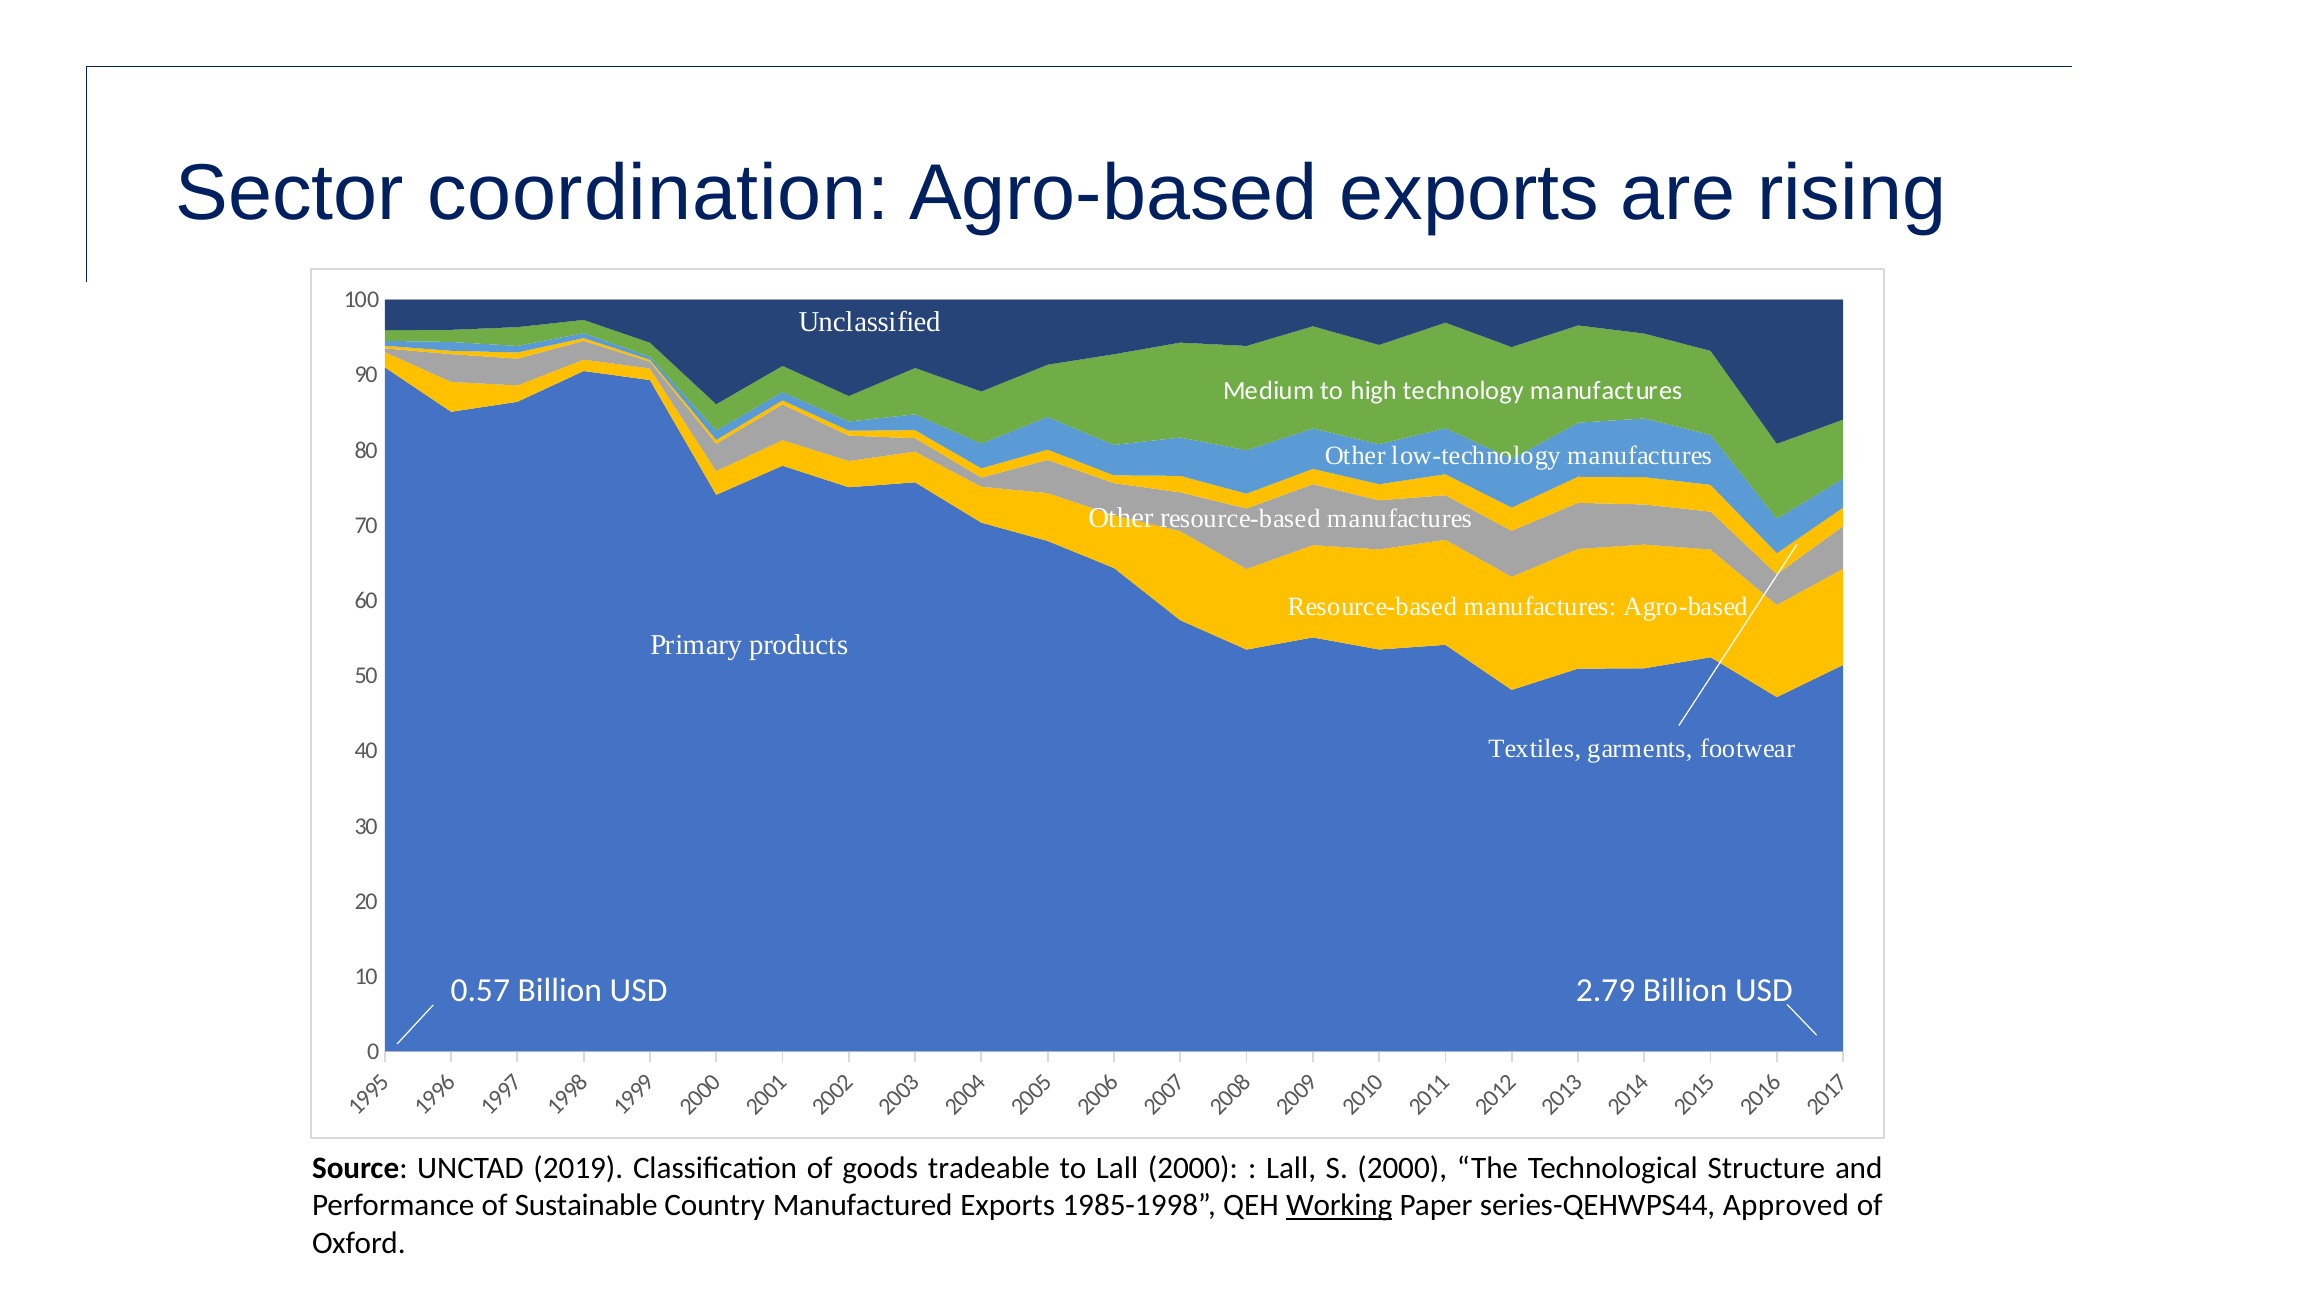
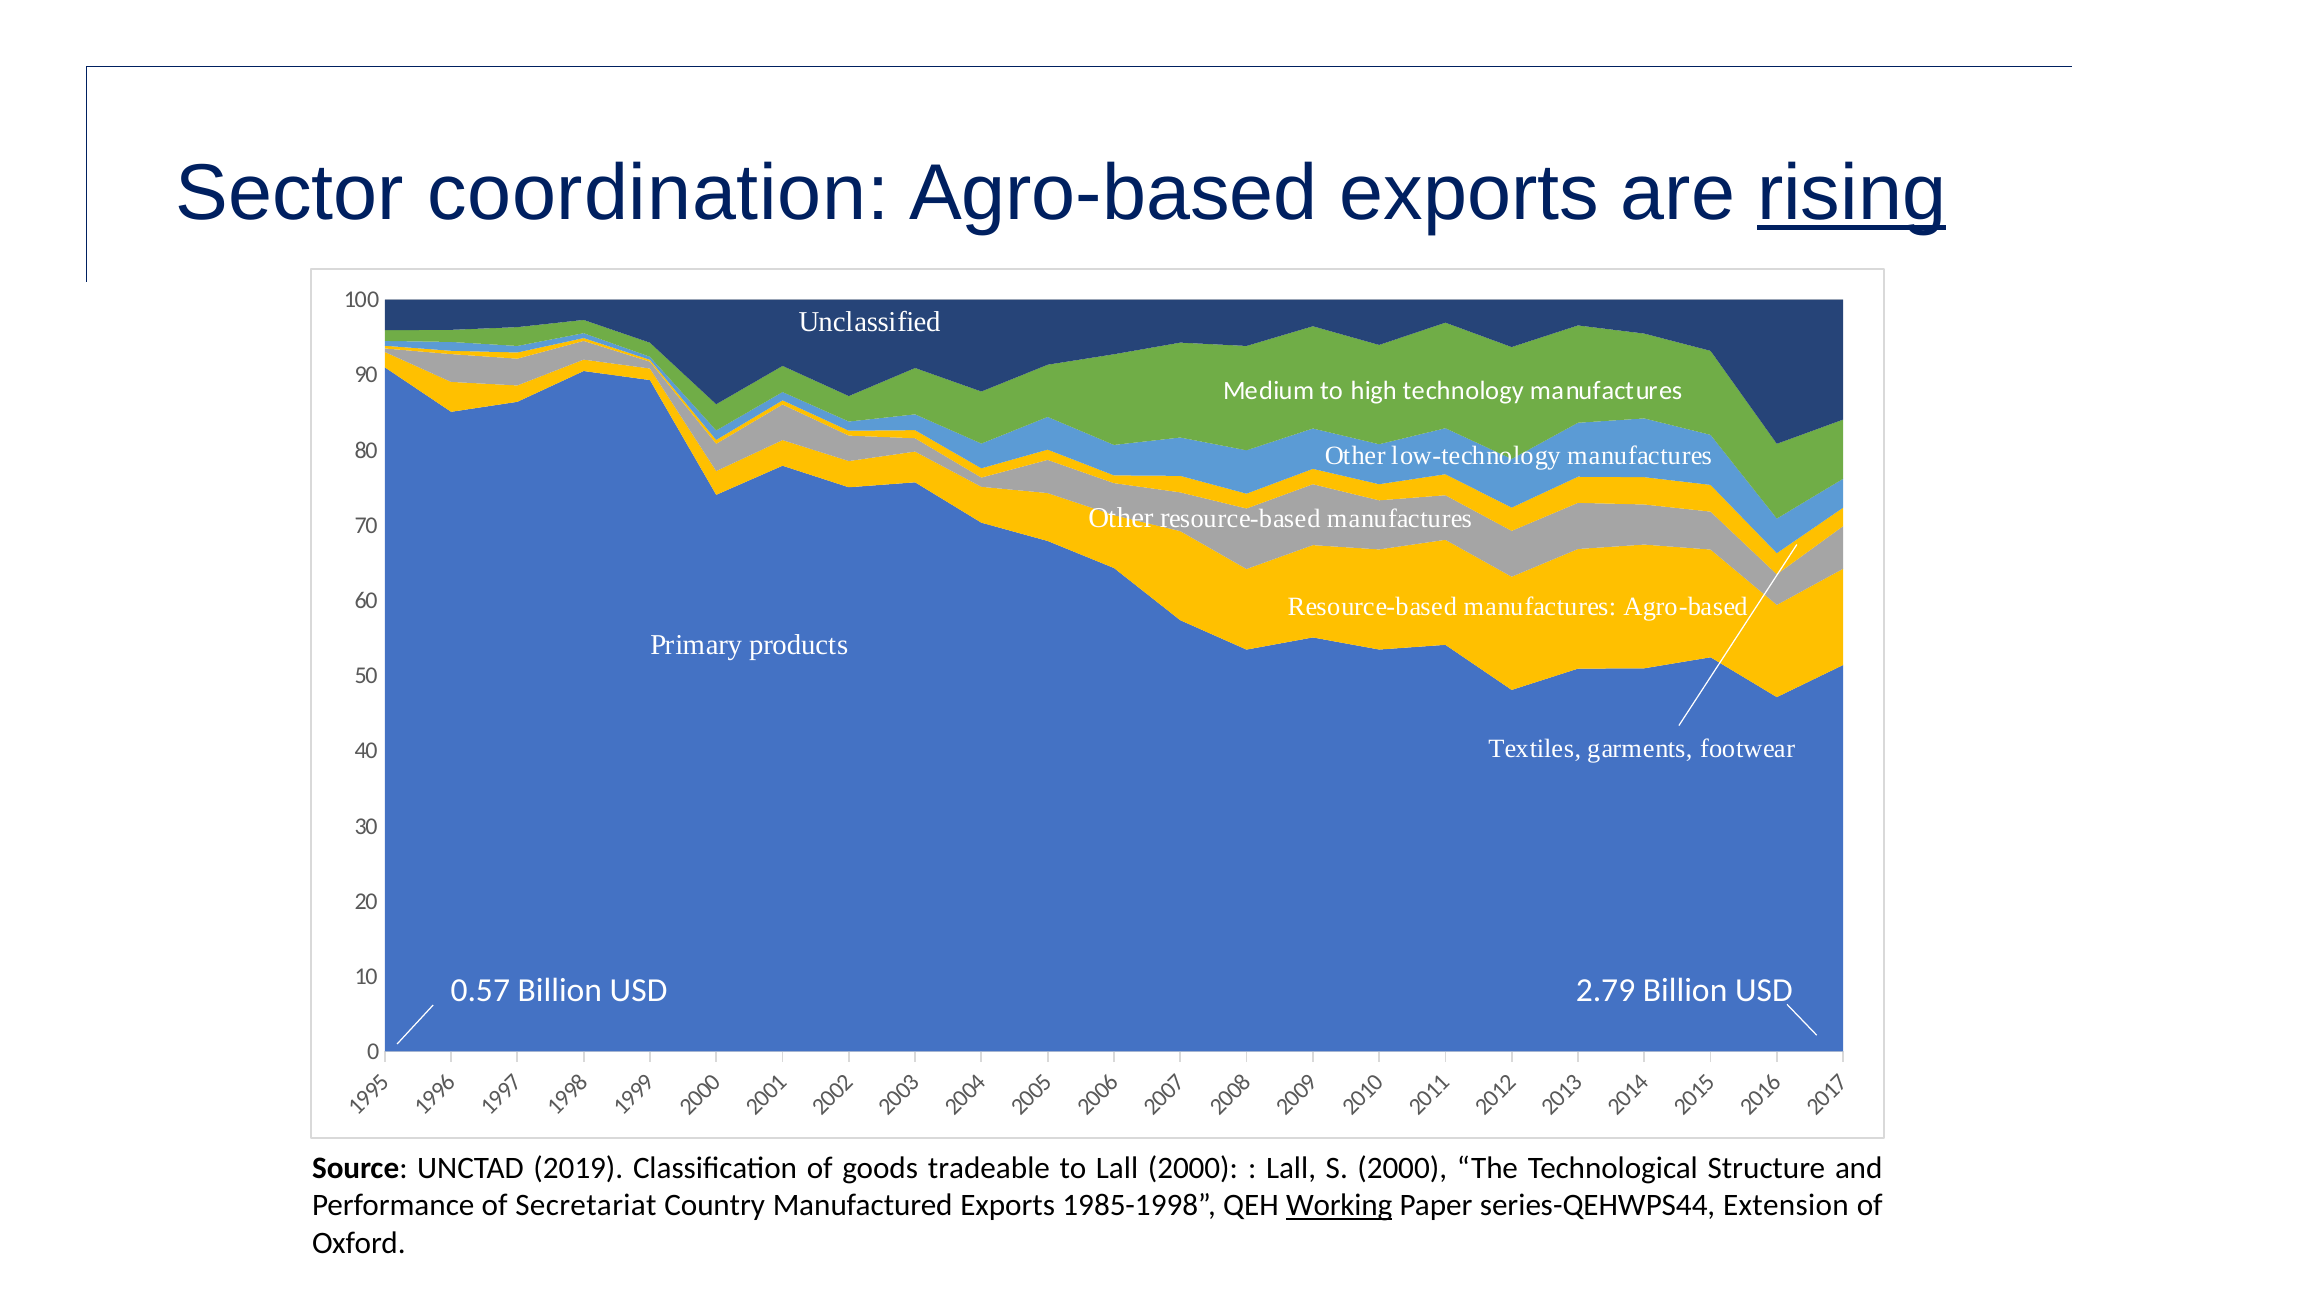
rising underline: none -> present (1852, 194)
Sustainable: Sustainable -> Secretariat (586, 1205)
Approved: Approved -> Extension (1786, 1205)
